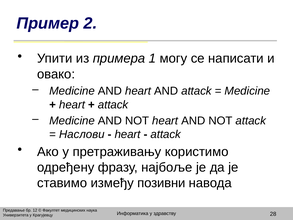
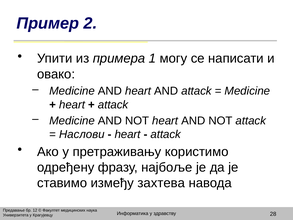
позивни: позивни -> захтева (161, 183)
